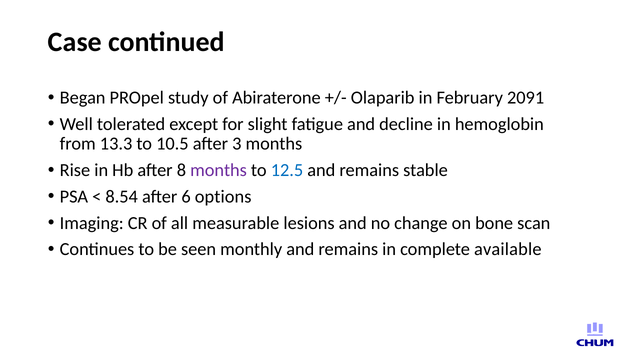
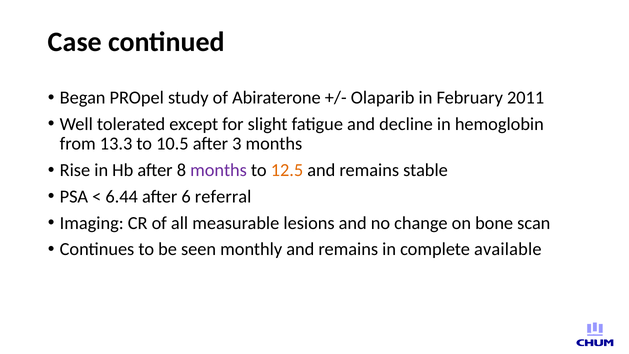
2091: 2091 -> 2011 (526, 98)
12.5 colour: blue -> orange (287, 170)
8.54: 8.54 -> 6.44 (122, 197)
options: options -> referral (223, 197)
